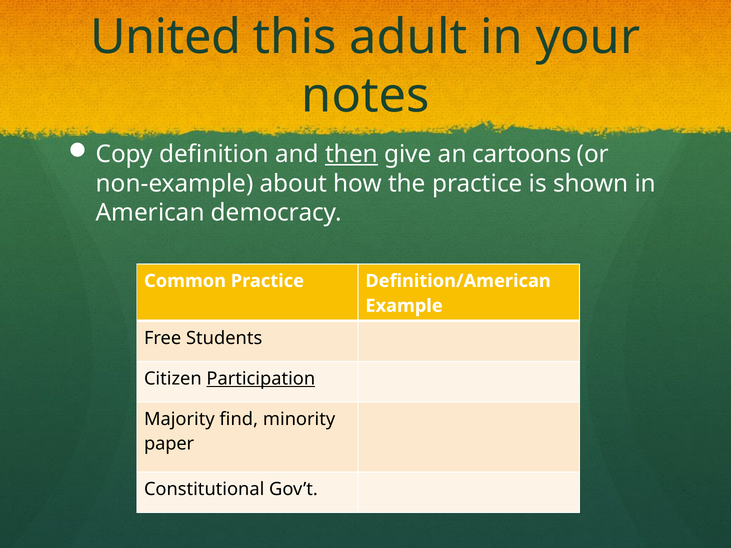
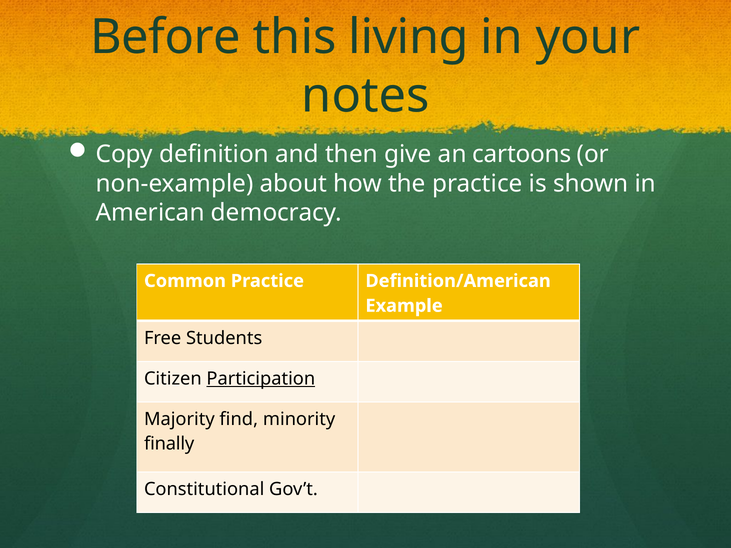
United: United -> Before (166, 37)
adult: adult -> living (409, 37)
then underline: present -> none (351, 155)
paper: paper -> finally (169, 444)
